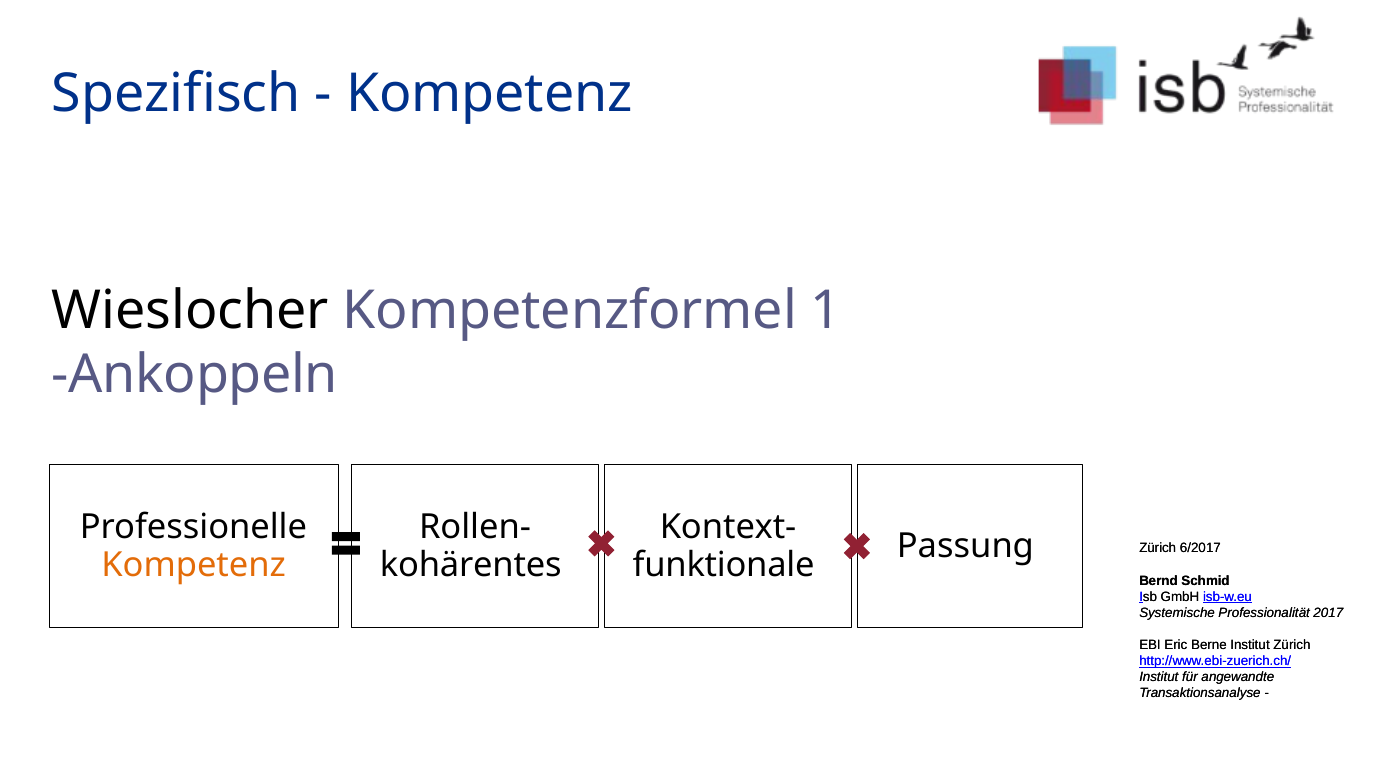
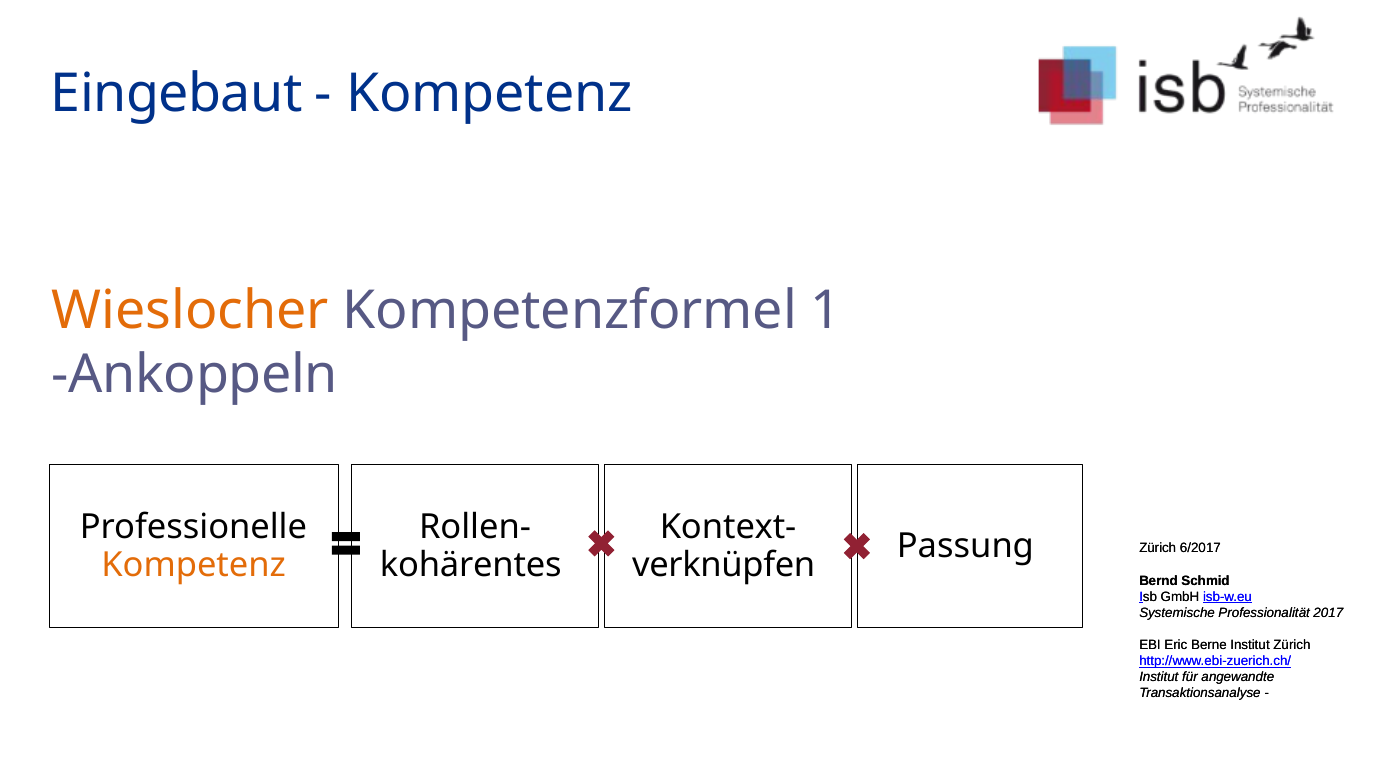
Spezifisch: Spezifisch -> Eingebaut (177, 94)
Wieslocher colour: black -> orange (190, 310)
funktionale: funktionale -> verknüpfen (724, 564)
